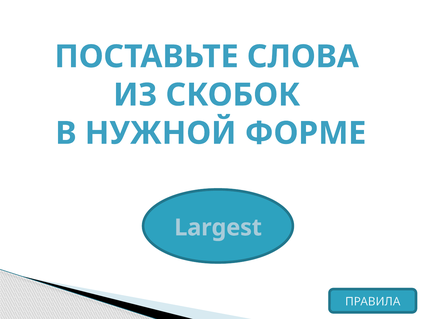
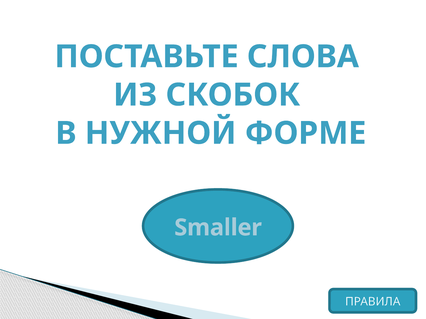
Largest: Largest -> Smaller (218, 228)
